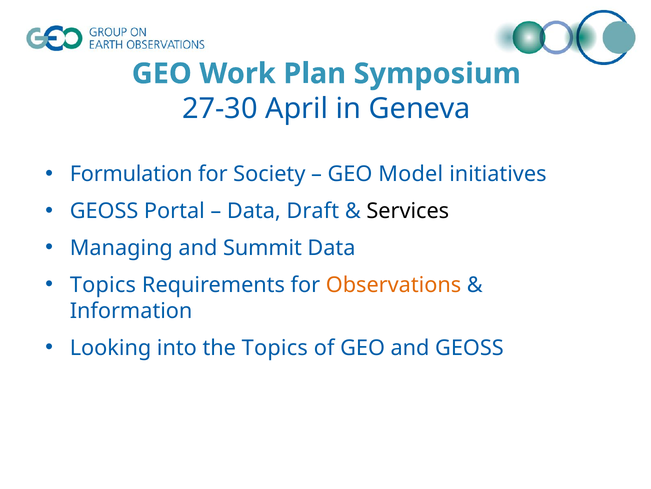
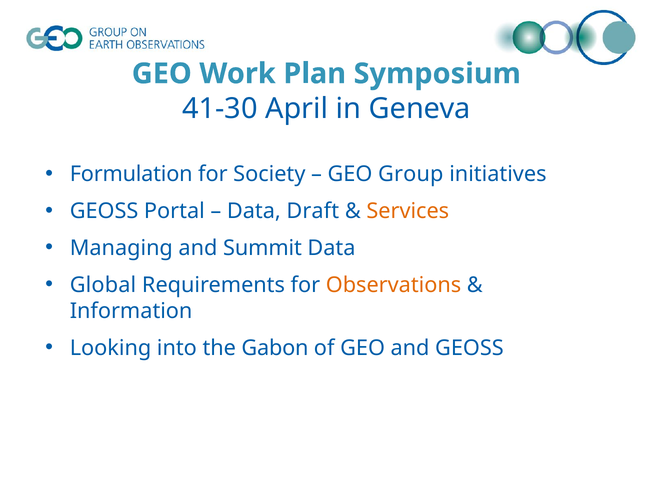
27-30: 27-30 -> 41-30 (220, 108)
Model: Model -> Group (411, 174)
Services colour: black -> orange (408, 211)
Topics: Topics -> Global (103, 285)
the Topics: Topics -> Gabon (275, 347)
